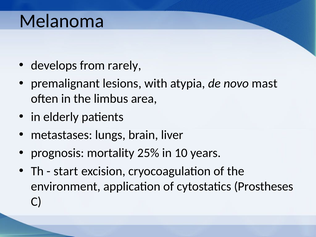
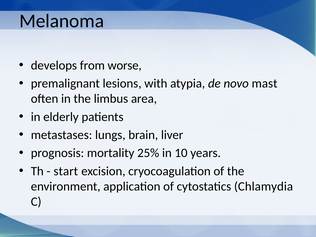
rarely: rarely -> worse (125, 65)
Prostheses: Prostheses -> Chlamydia (264, 186)
